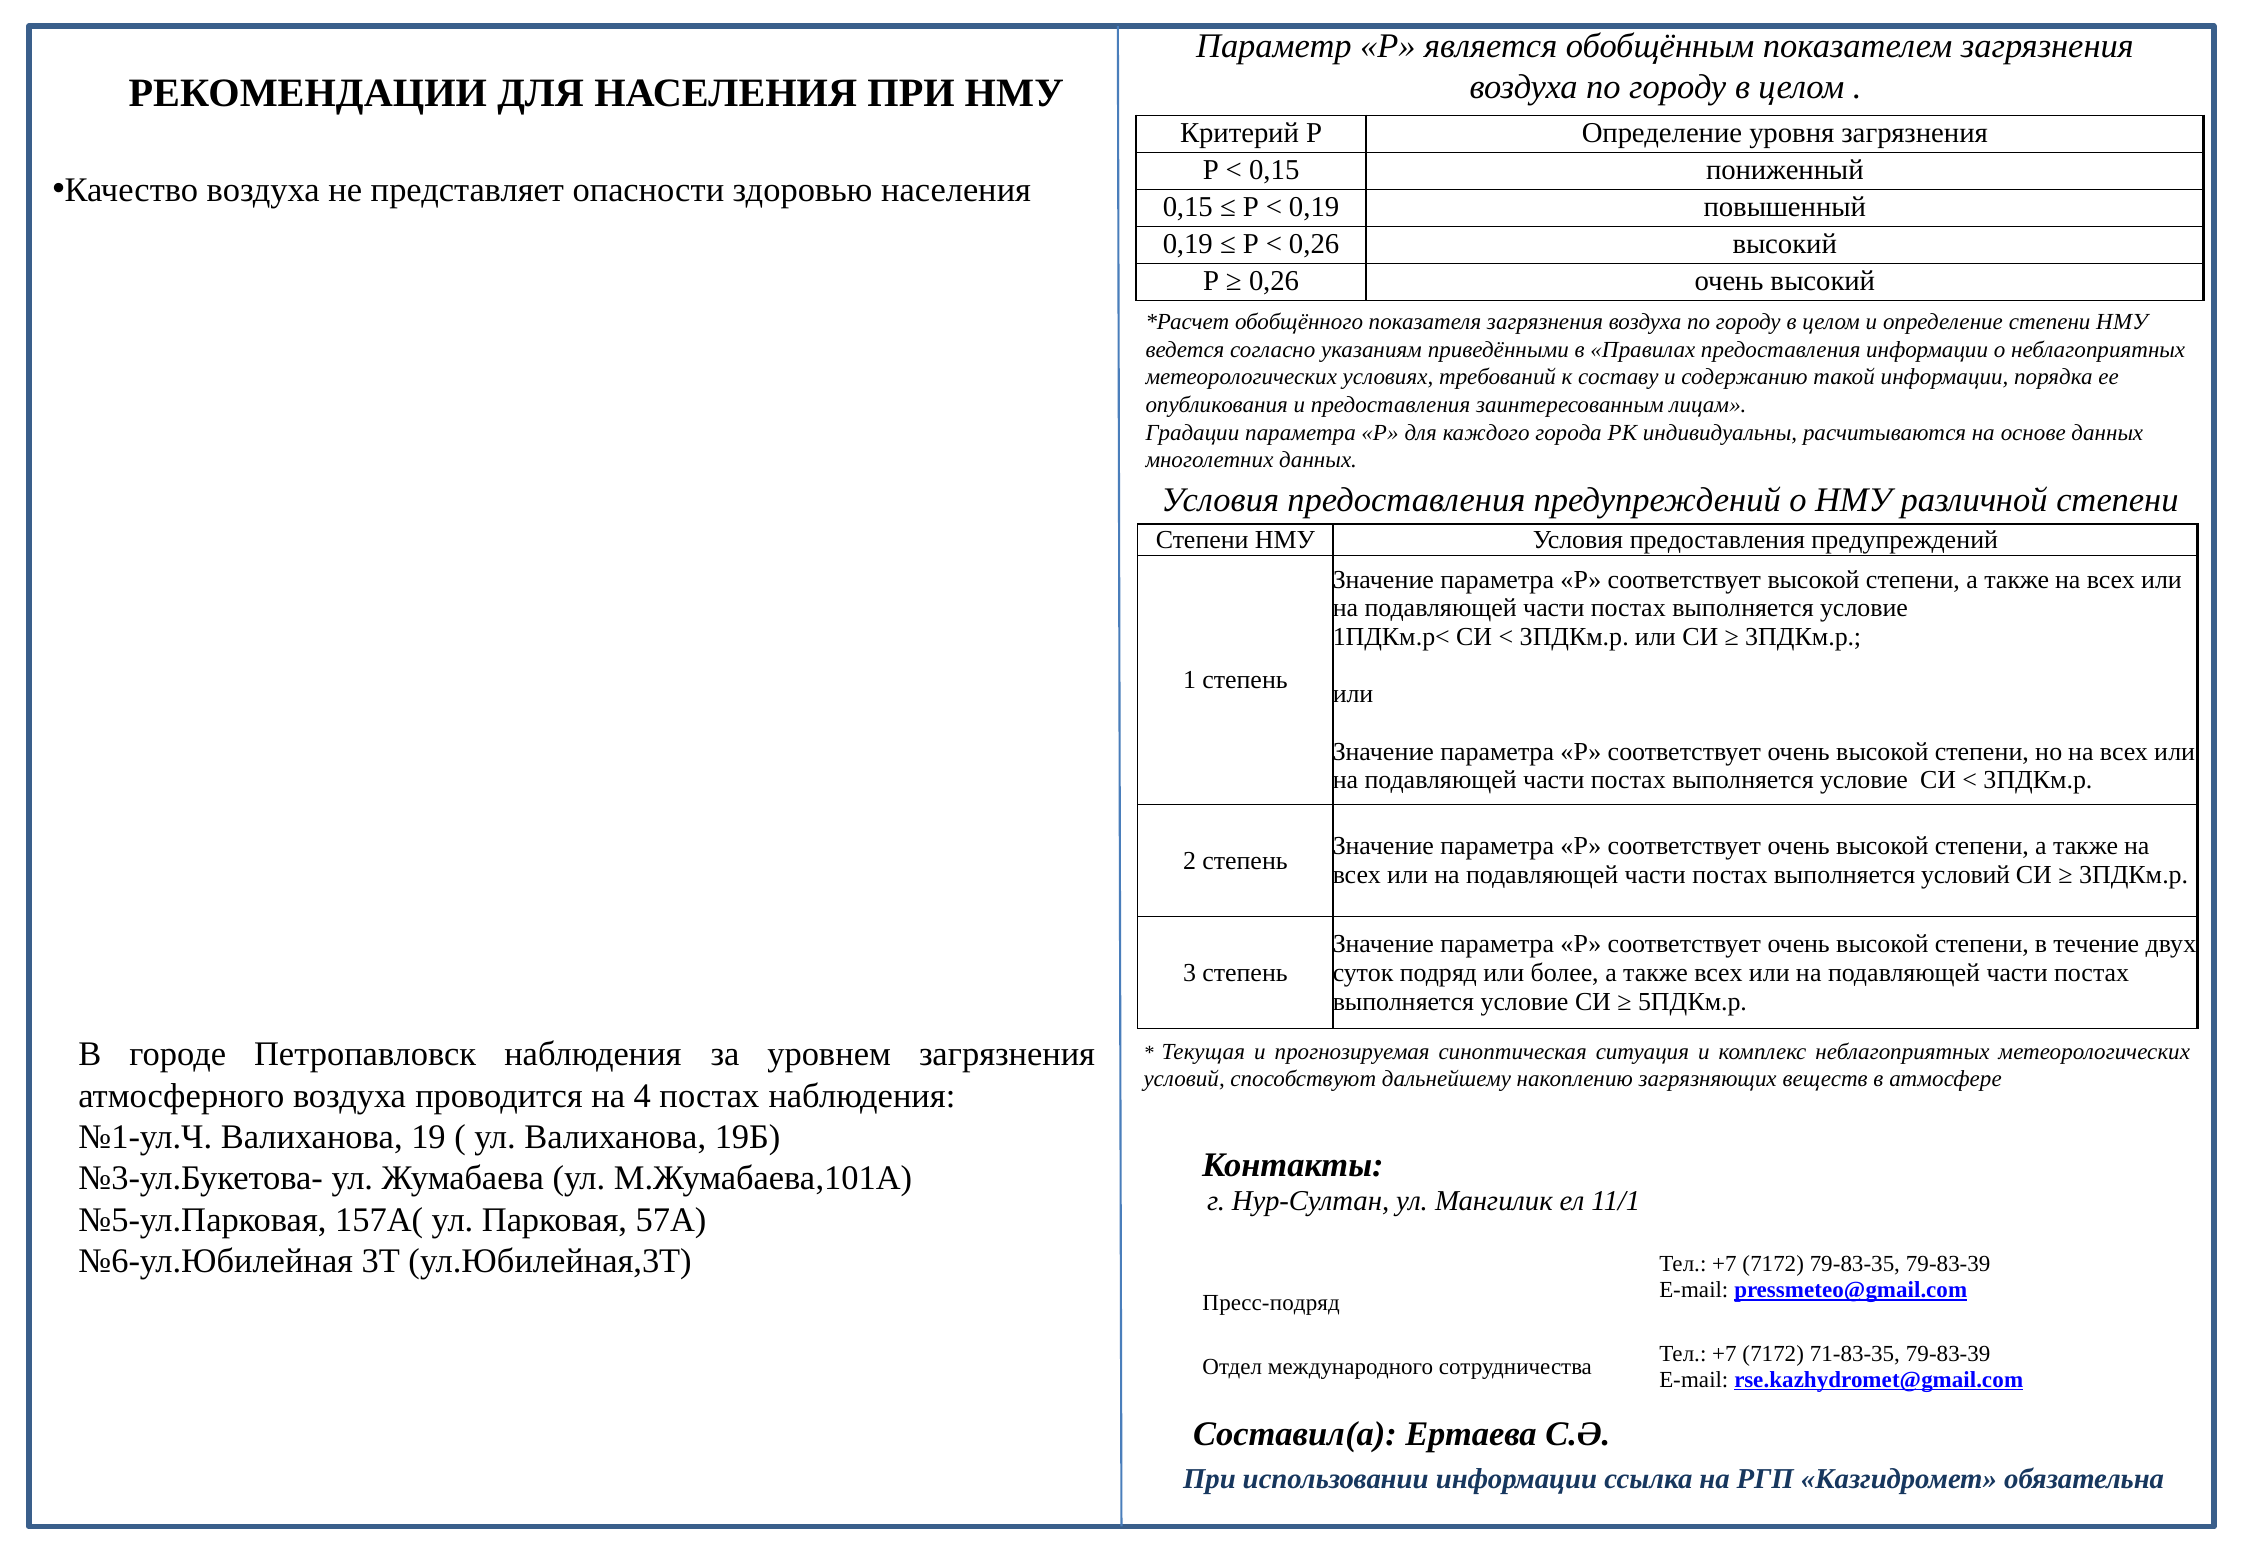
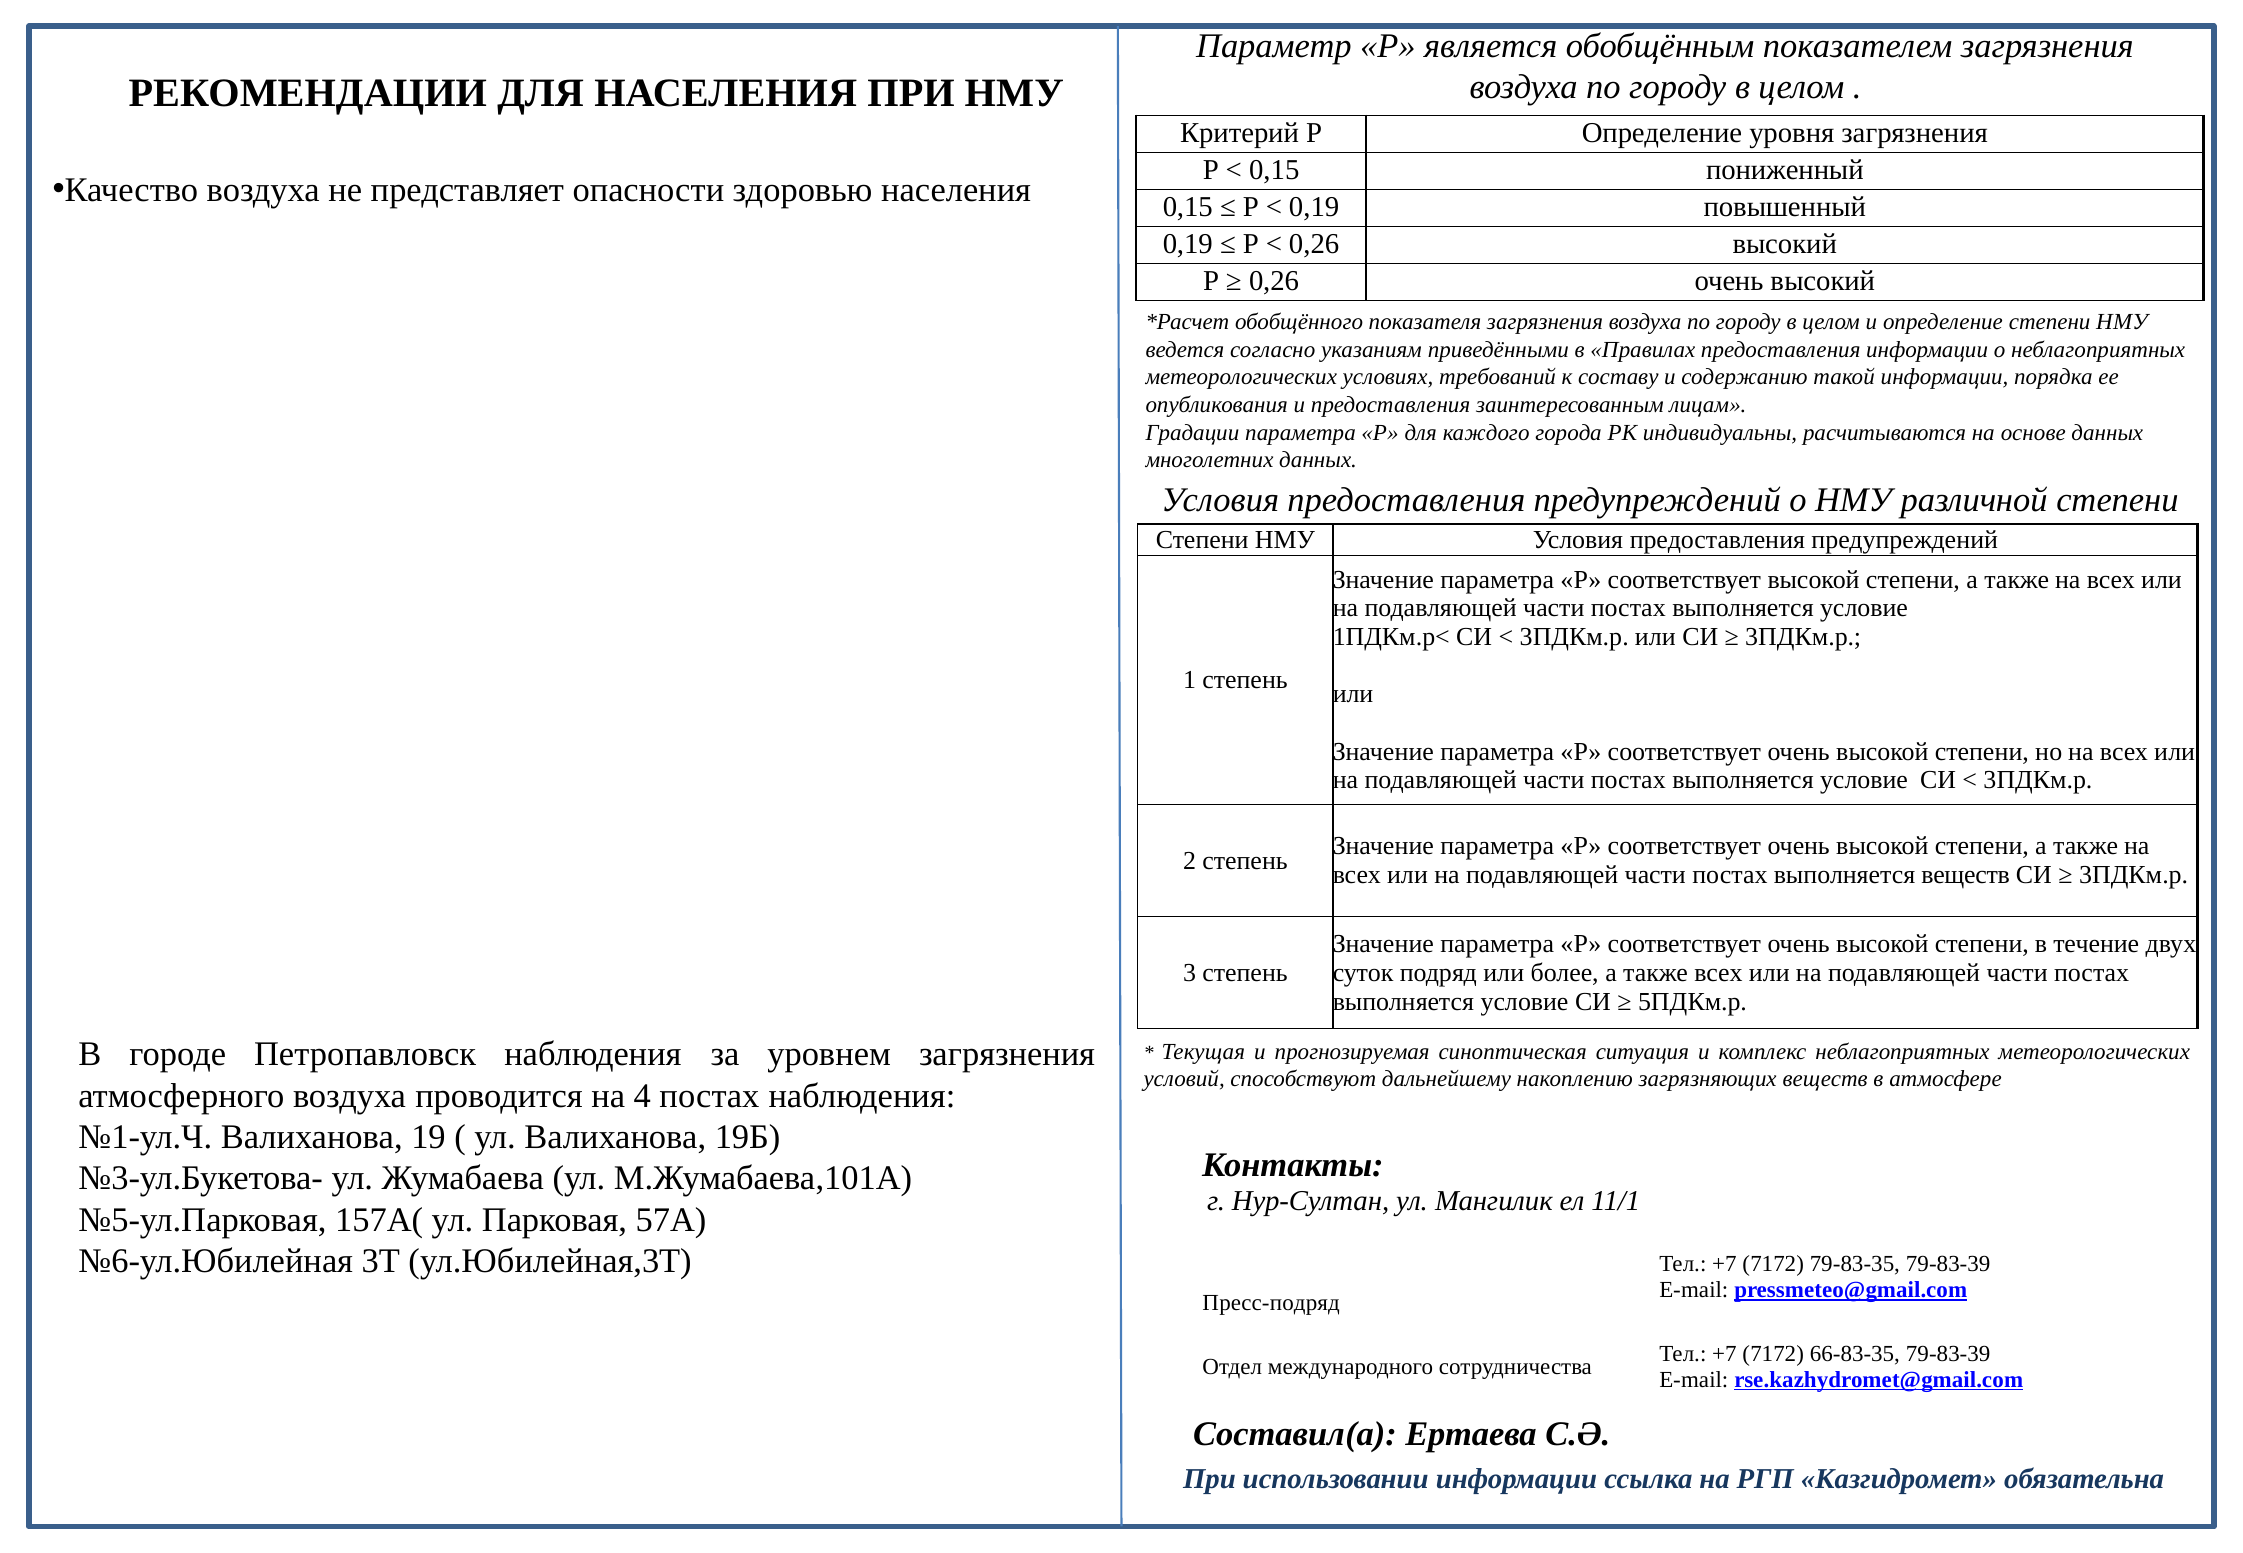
выполняется условий: условий -> веществ (1966, 875)
71-83-35: 71-83-35 -> 66-83-35 (1855, 1354)
